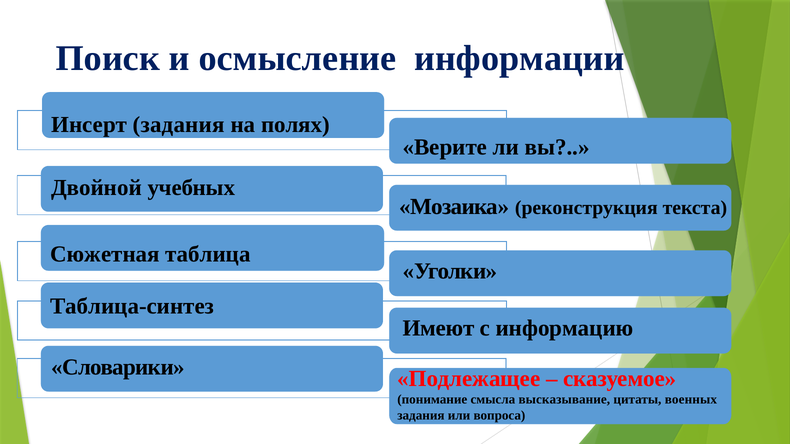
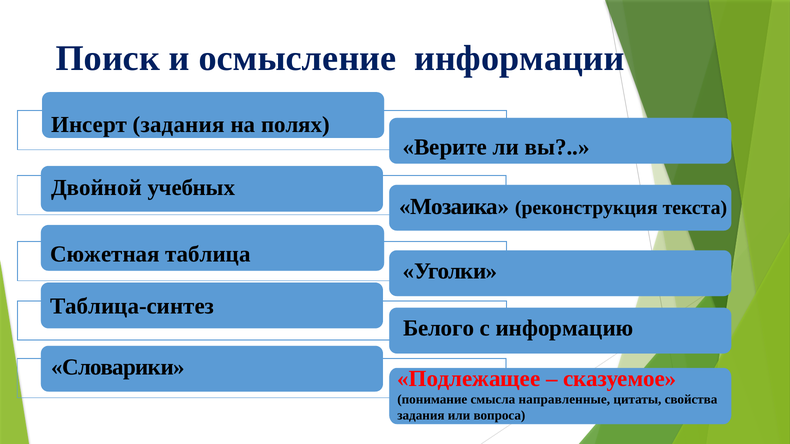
Имеют: Имеют -> Белого (439, 329)
высказывание: высказывание -> направленные (564, 400)
военных: военных -> свойства (691, 400)
